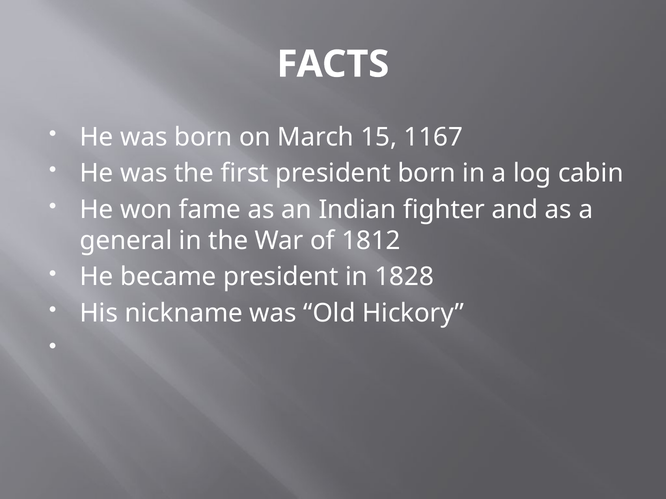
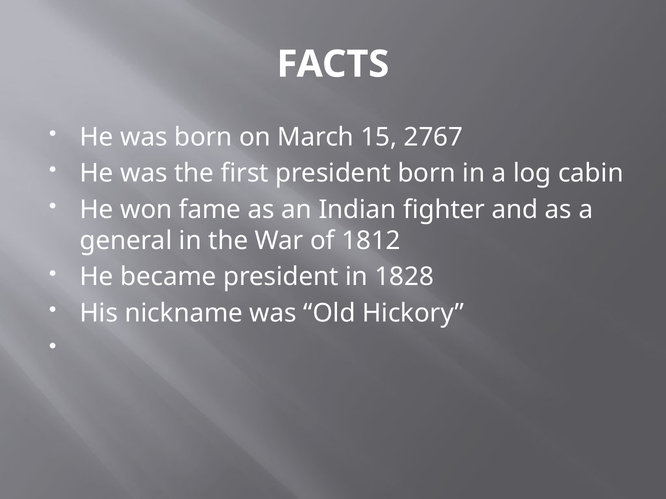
1167: 1167 -> 2767 (433, 137)
